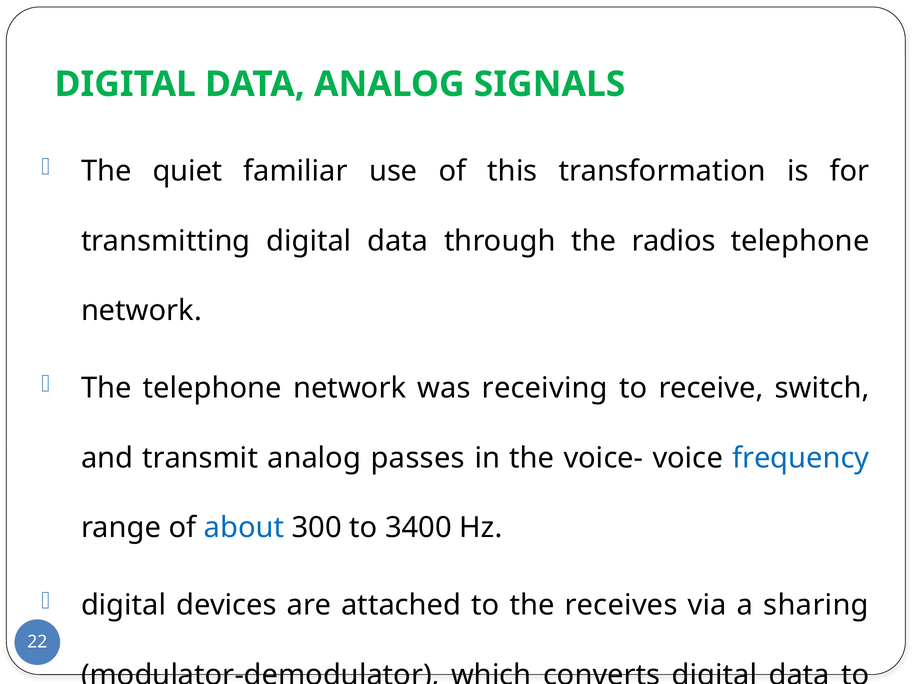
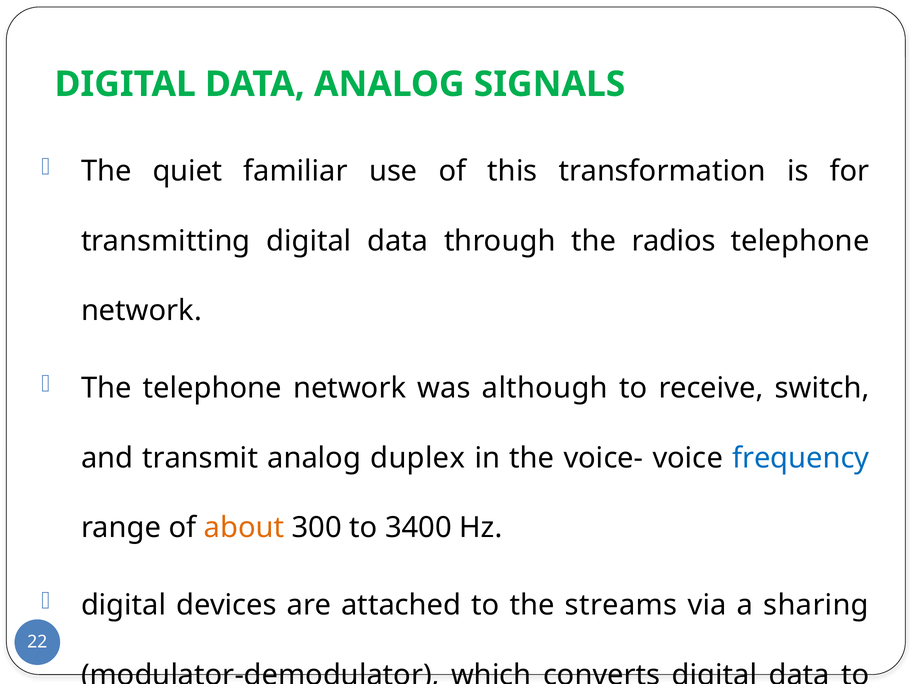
receiving: receiving -> although (545, 388)
passes: passes -> duplex (418, 458)
about colour: blue -> orange (244, 528)
receives: receives -> streams (621, 605)
